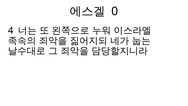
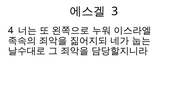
0: 0 -> 3 (115, 11)
